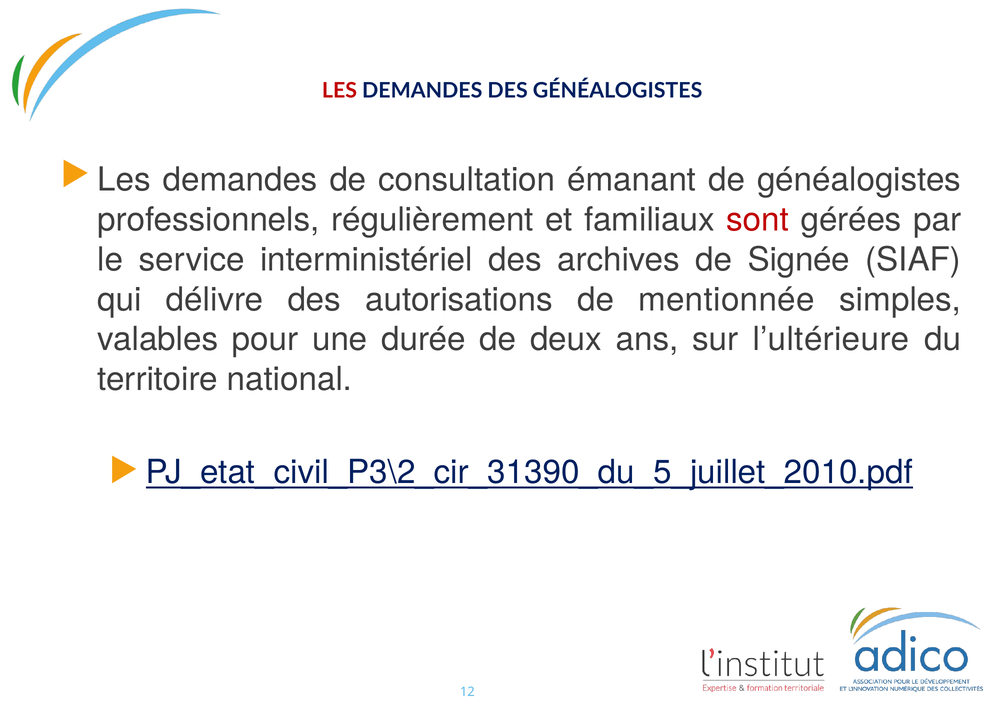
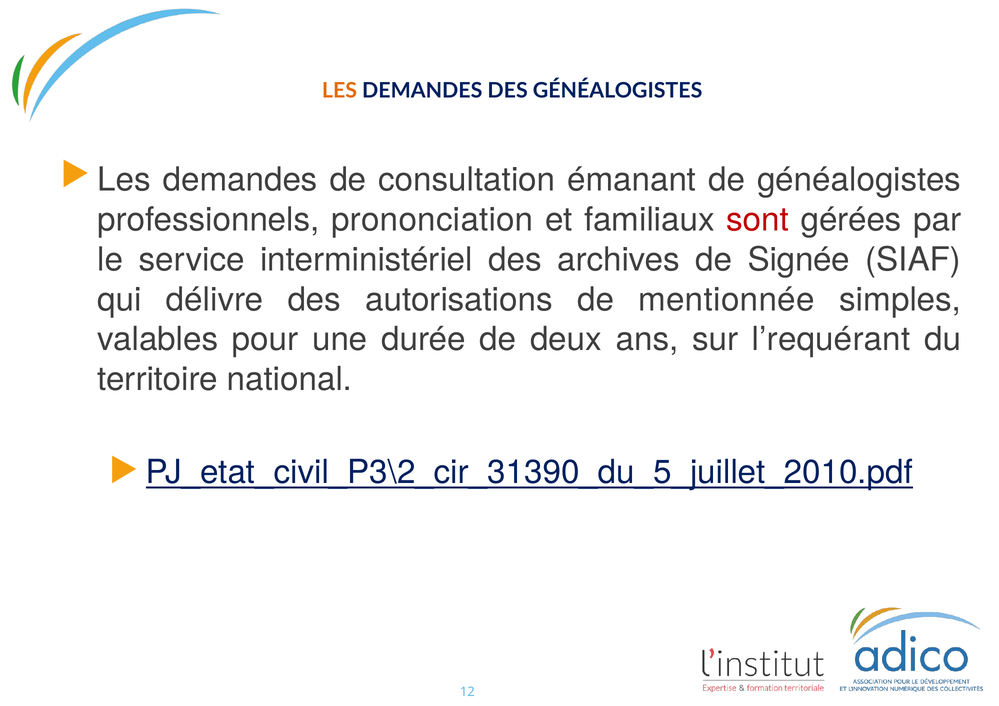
LES colour: red -> orange (340, 91)
régulièrement: régulièrement -> prononciation (432, 220)
l’ultérieure: l’ultérieure -> l’requérant (831, 340)
